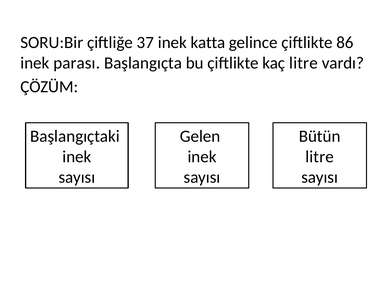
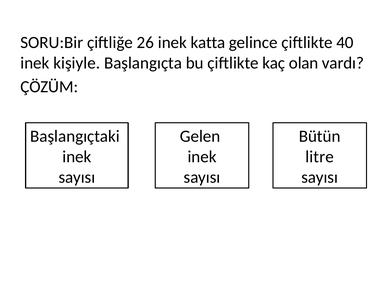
37: 37 -> 26 (145, 42)
86: 86 -> 40 (345, 42)
parası: parası -> kişiyle (77, 63)
kaç litre: litre -> olan (304, 63)
